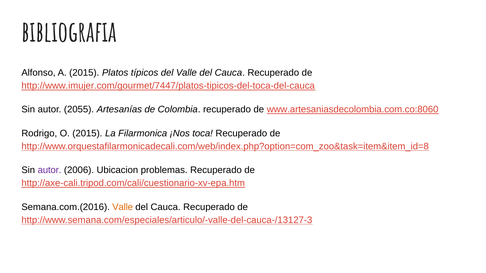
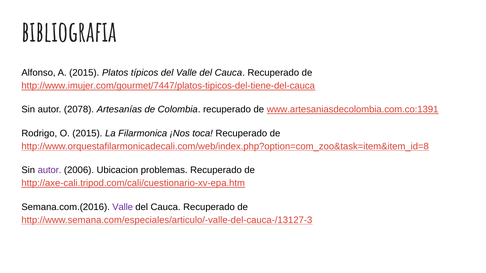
http://www.imujer.com/gourmet/7447/platos-tipicos-del-toca-del-cauca: http://www.imujer.com/gourmet/7447/platos-tipicos-del-toca-del-cauca -> http://www.imujer.com/gourmet/7447/platos-tipicos-del-tiene-del-cauca (168, 86)
2055: 2055 -> 2078 (79, 110)
www.artesaniasdecolombia.com.co:8060: www.artesaniasdecolombia.com.co:8060 -> www.artesaniasdecolombia.com.co:1391 (353, 110)
Valle colour: orange -> purple (123, 207)
